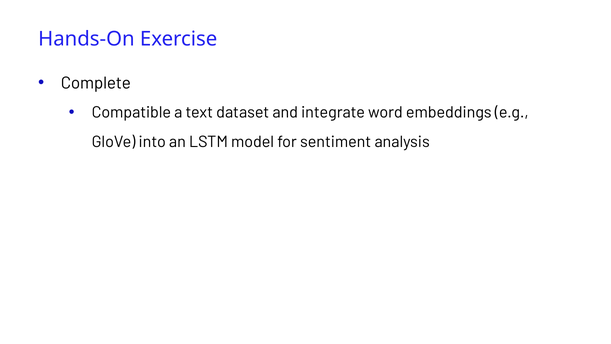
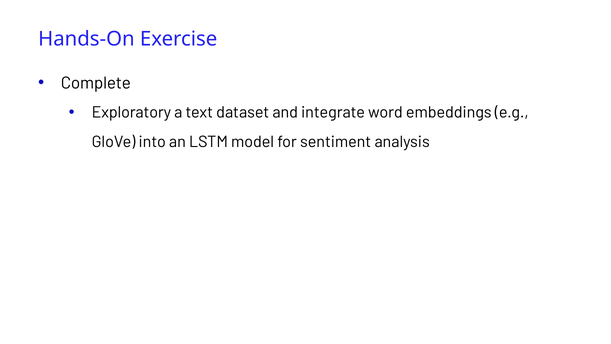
Compatible: Compatible -> Exploratory (131, 113)
